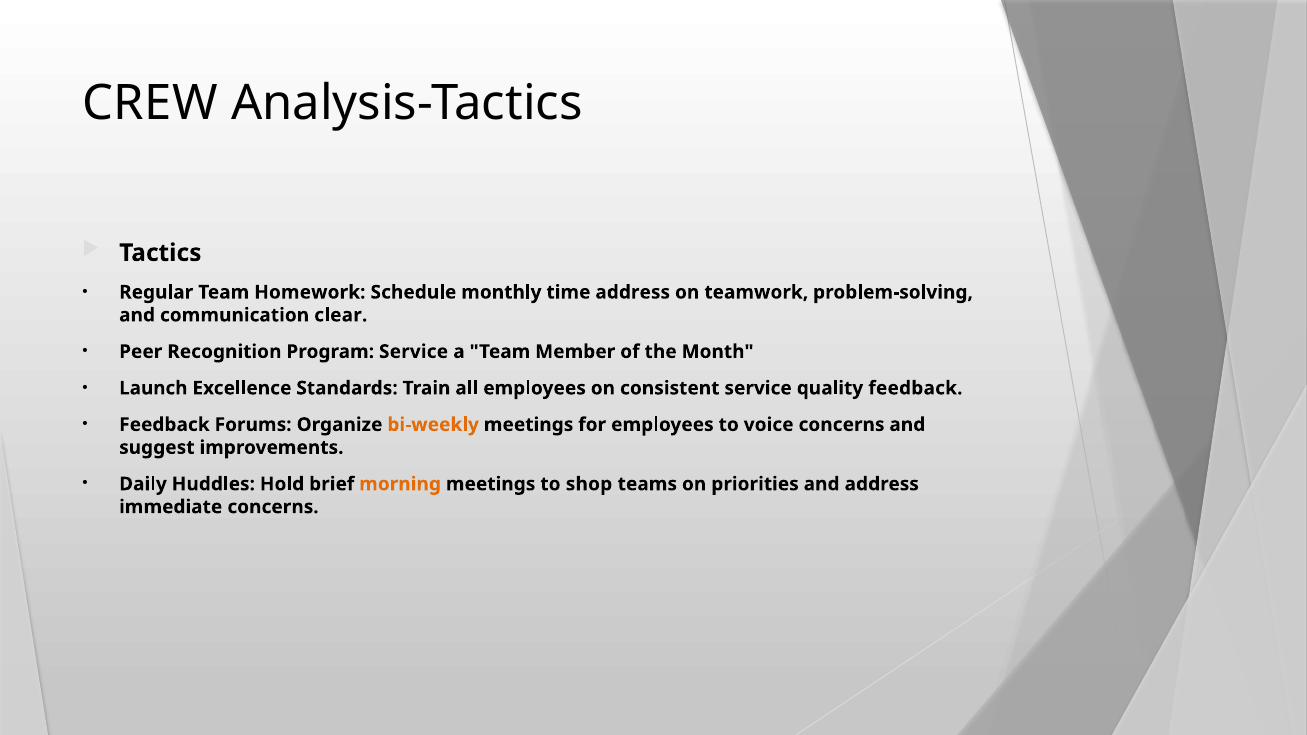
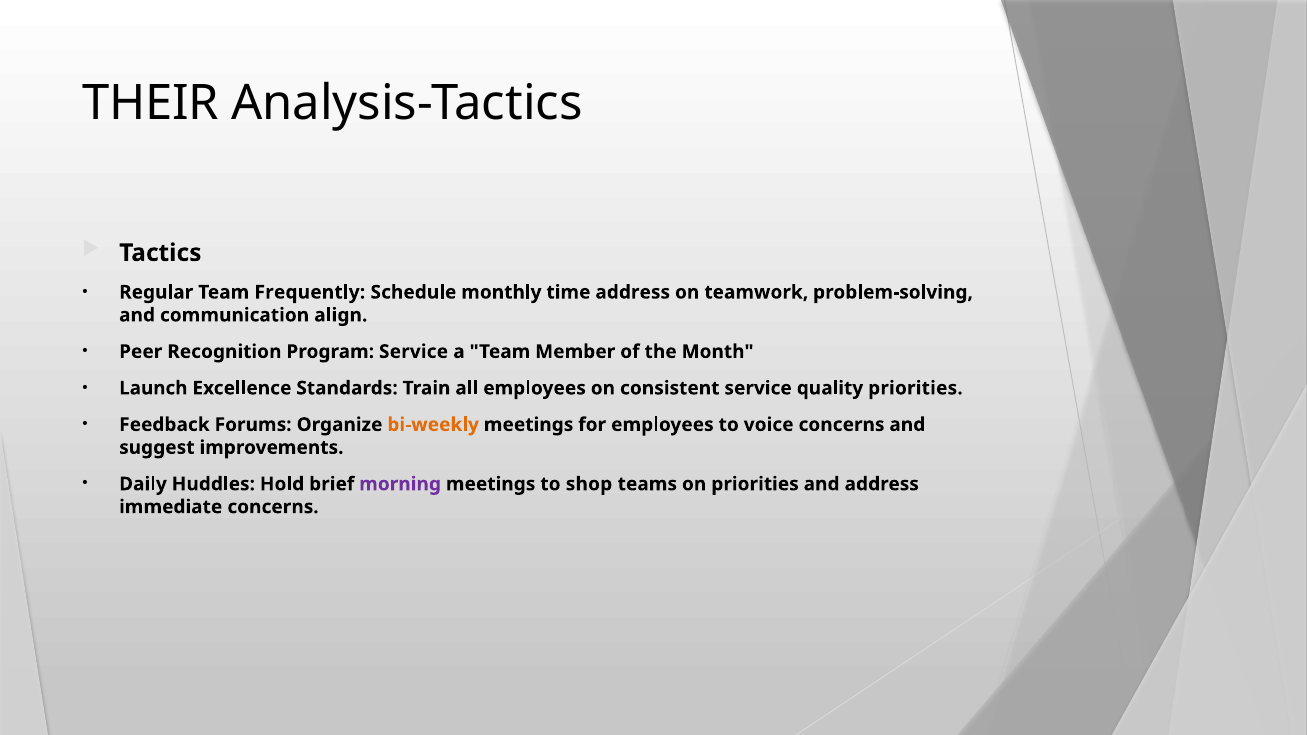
CREW: CREW -> THEIR (151, 103)
Homework: Homework -> Frequently (310, 292)
clear: clear -> align (341, 315)
quality feedback: feedback -> priorities (915, 388)
morning colour: orange -> purple (400, 484)
